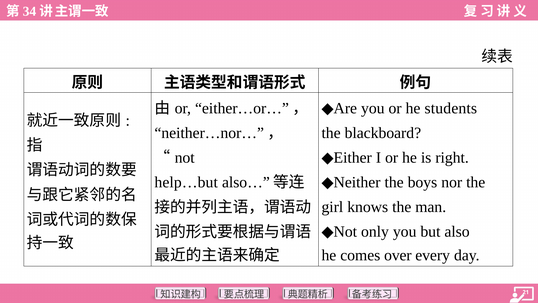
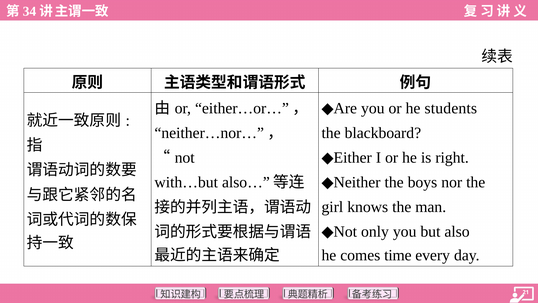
help…but: help…but -> with…but (186, 182)
over: over -> time (398, 255)
